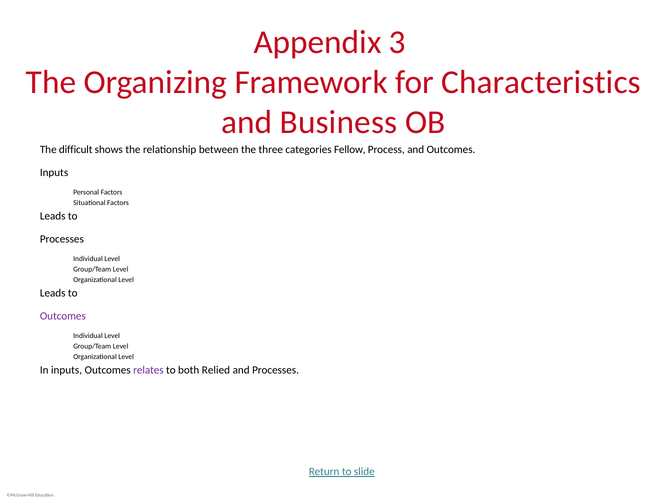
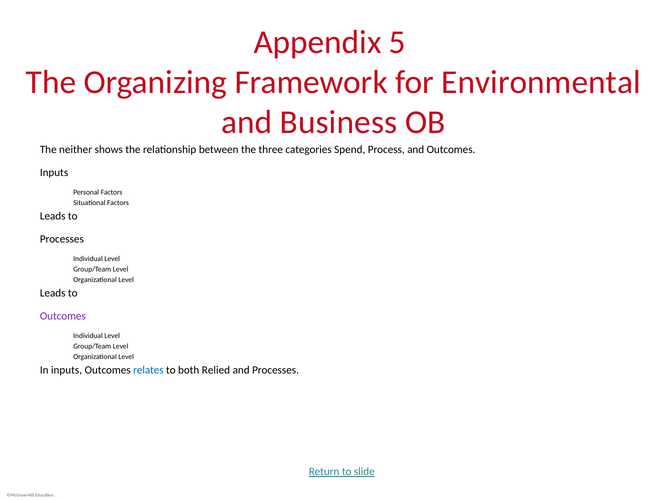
3: 3 -> 5 (397, 42)
Characteristics: Characteristics -> Environmental (541, 82)
difficult: difficult -> neither (76, 150)
Fellow: Fellow -> Spend (350, 150)
relates colour: purple -> blue (148, 370)
